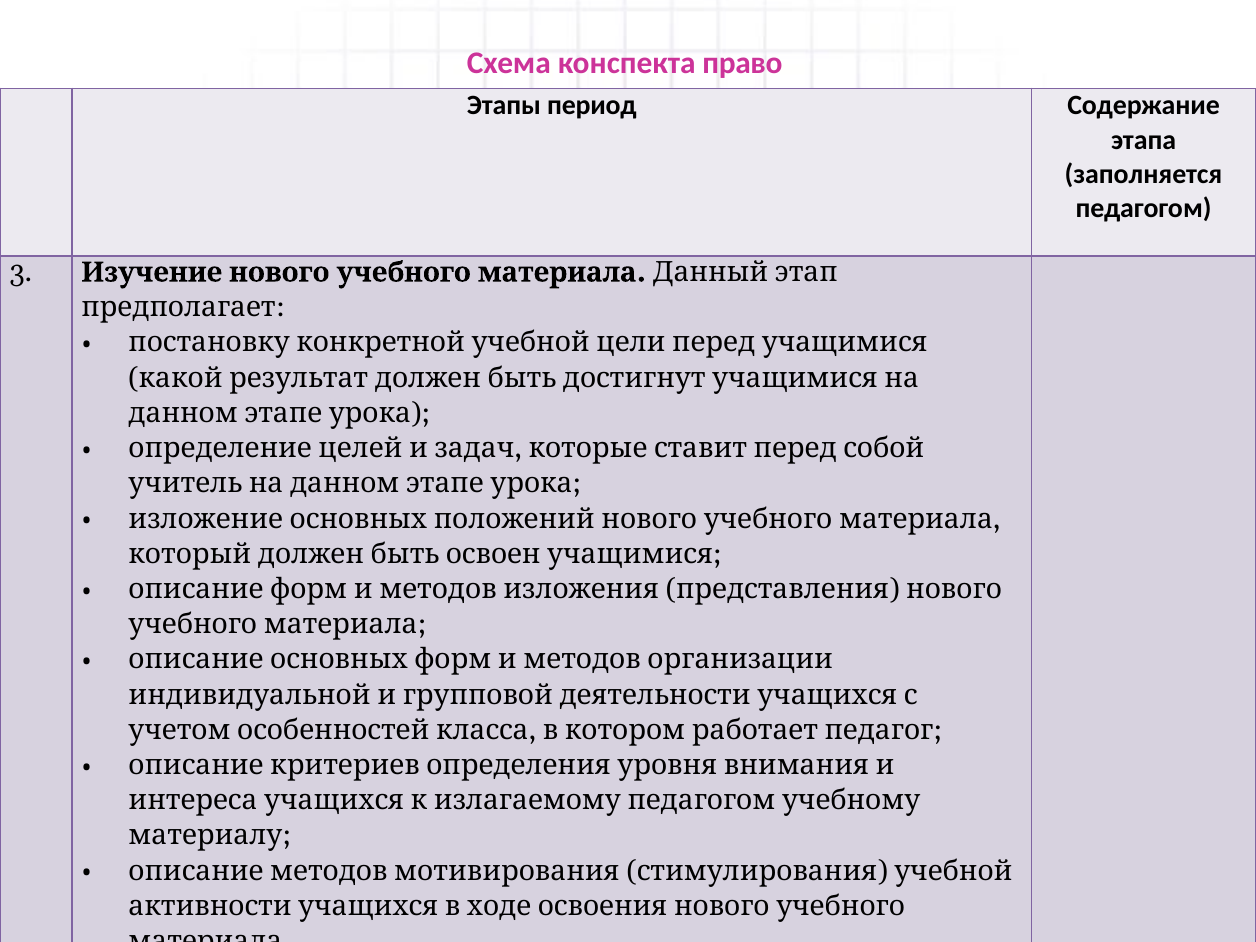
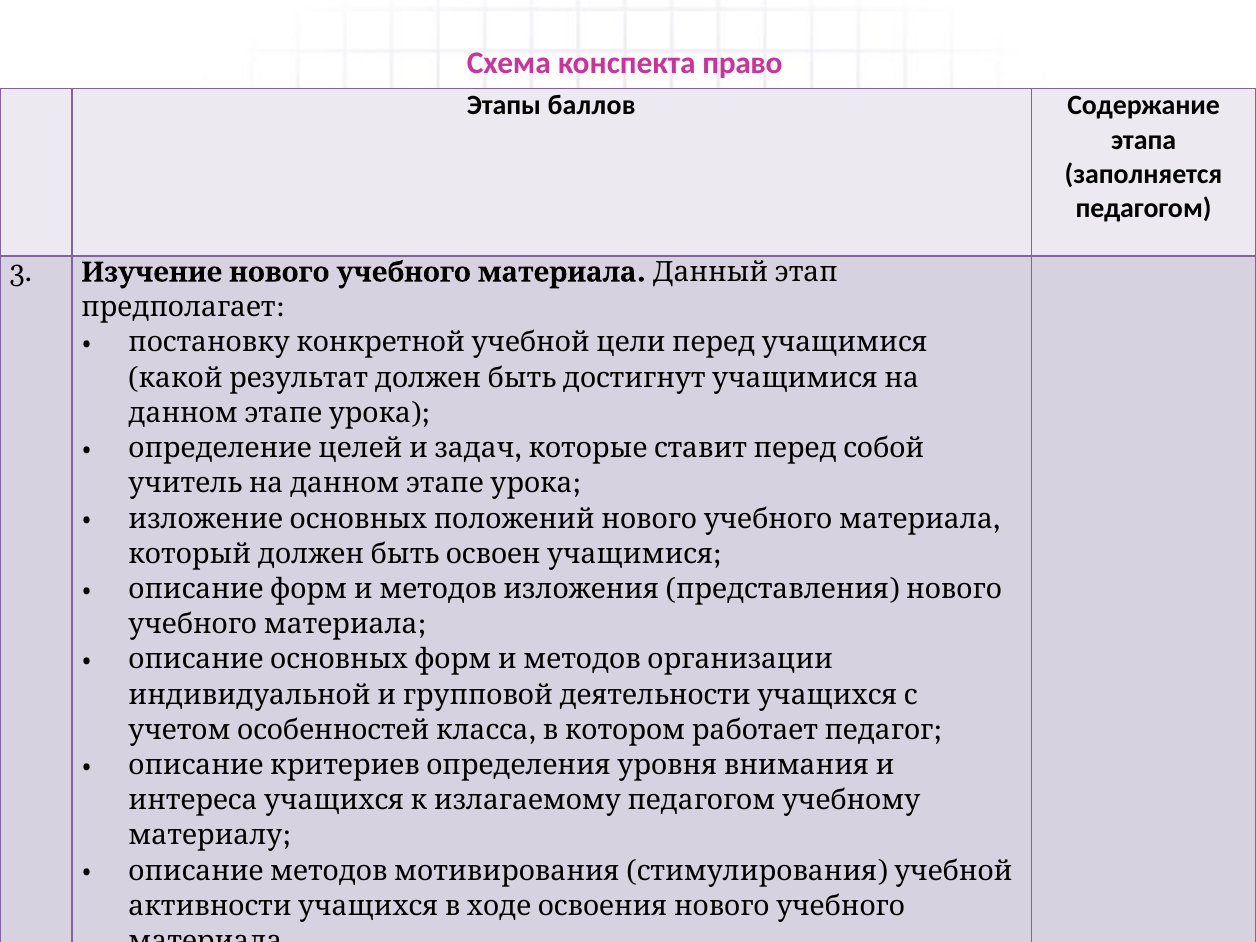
период: период -> баллов (592, 106)
